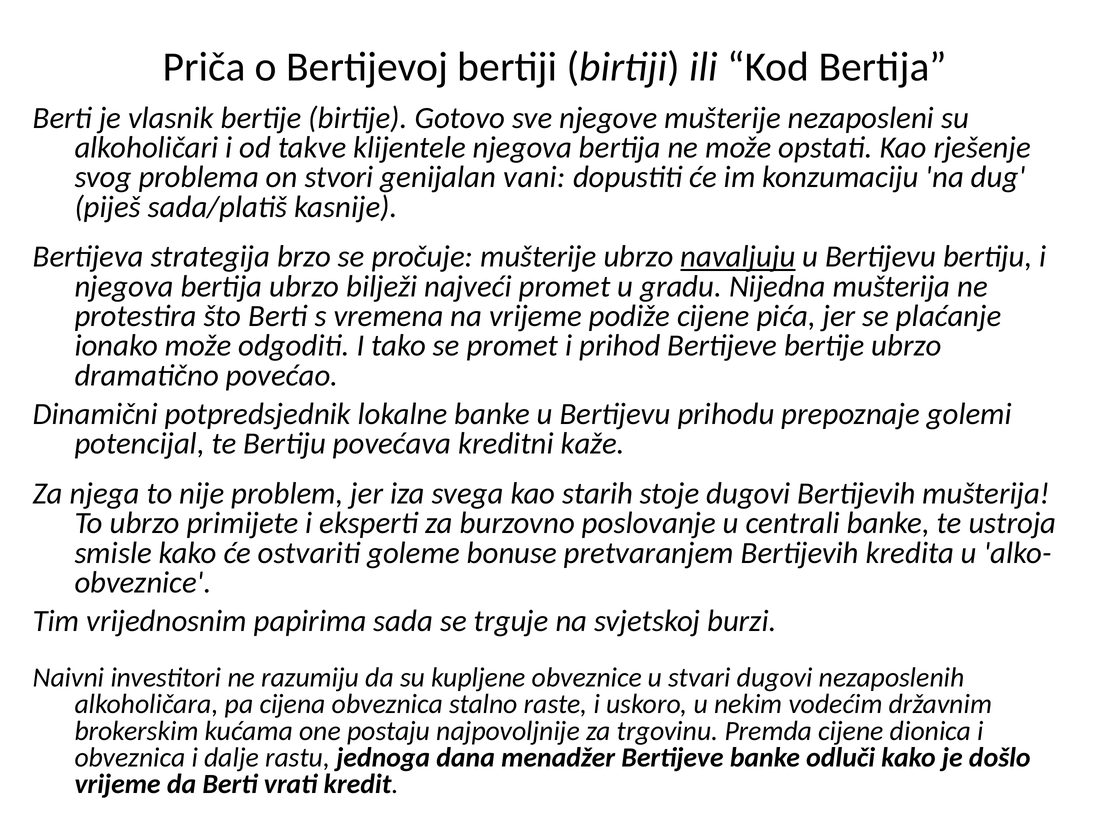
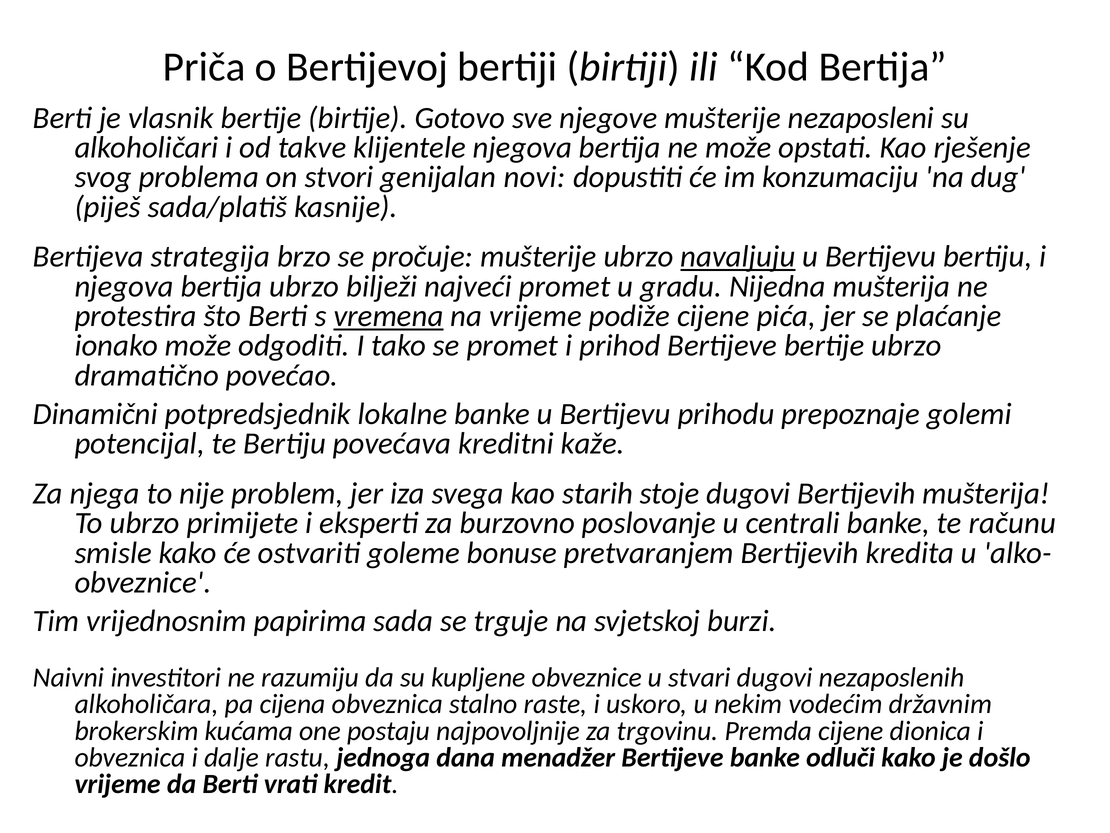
vani: vani -> novi (534, 177)
vremena underline: none -> present (388, 316)
ustroja: ustroja -> računu (1012, 523)
